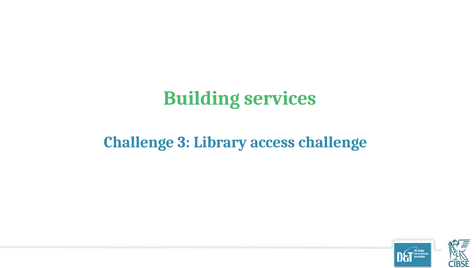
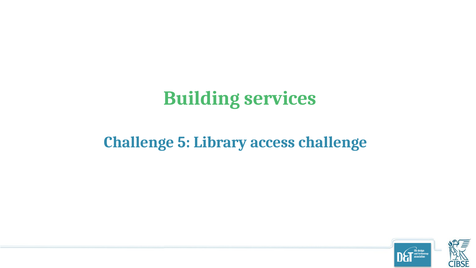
3: 3 -> 5 (184, 142)
